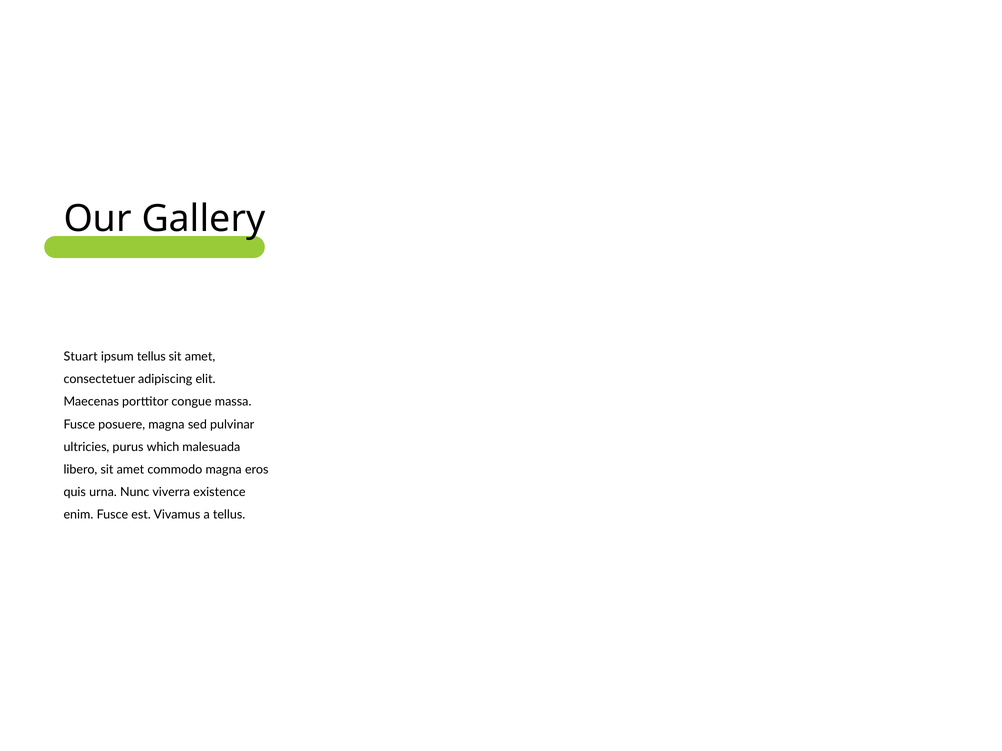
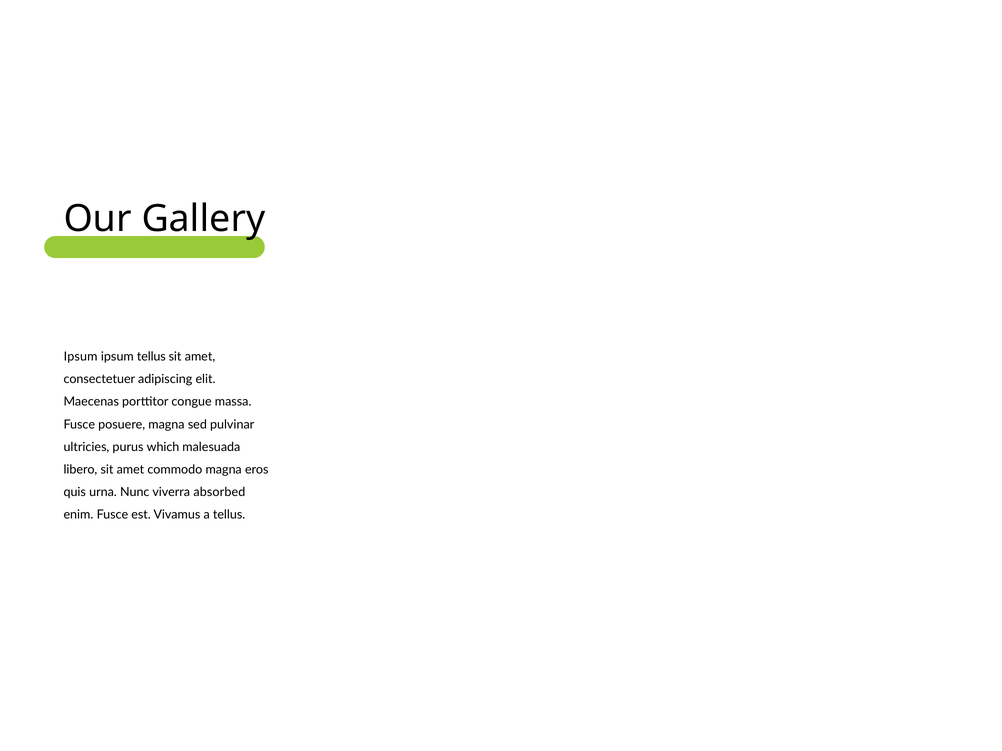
Stuart: Stuart -> Ipsum (81, 357)
existence: existence -> absorbed (219, 492)
